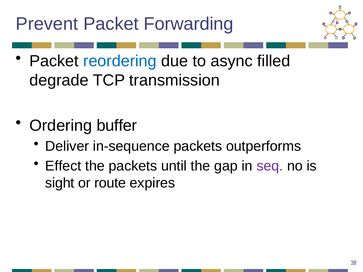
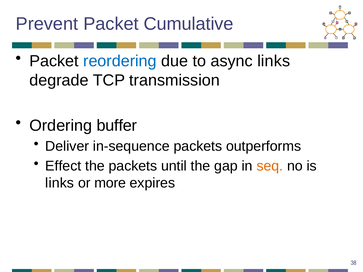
Forwarding: Forwarding -> Cumulative (189, 24)
async filled: filled -> links (274, 61)
seq colour: purple -> orange (270, 166)
sight: sight -> links (60, 183)
route: route -> more (110, 183)
